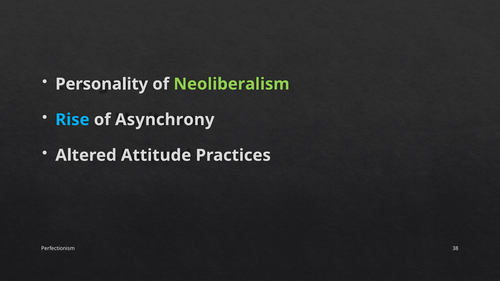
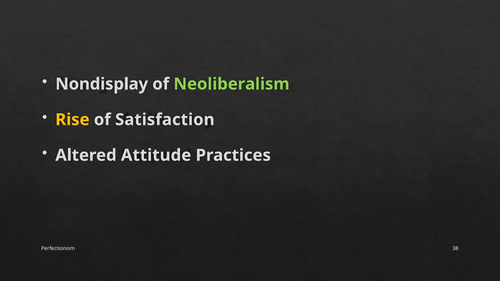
Personality: Personality -> Nondisplay (102, 84)
Rise colour: light blue -> yellow (72, 120)
Asynchrony: Asynchrony -> Satisfaction (165, 120)
